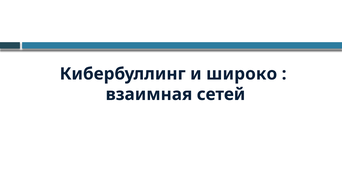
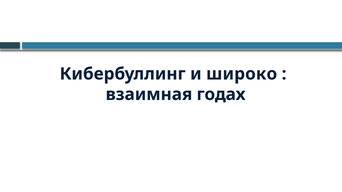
сетей: сетей -> годах (221, 95)
